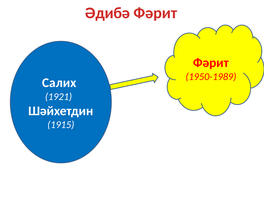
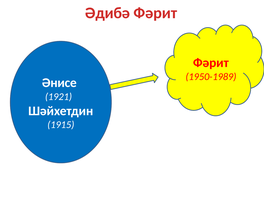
Салих: Салих -> Әнисе (59, 83)
